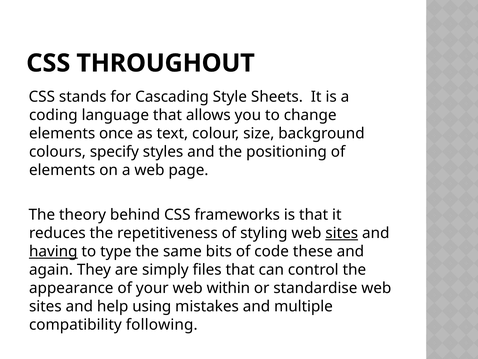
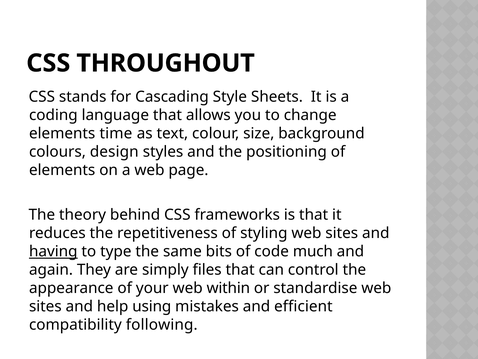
once: once -> time (116, 133)
specify: specify -> design (114, 152)
sites underline: present -> none (342, 233)
these: these -> much (313, 251)
multiple: multiple -> efficient (303, 306)
